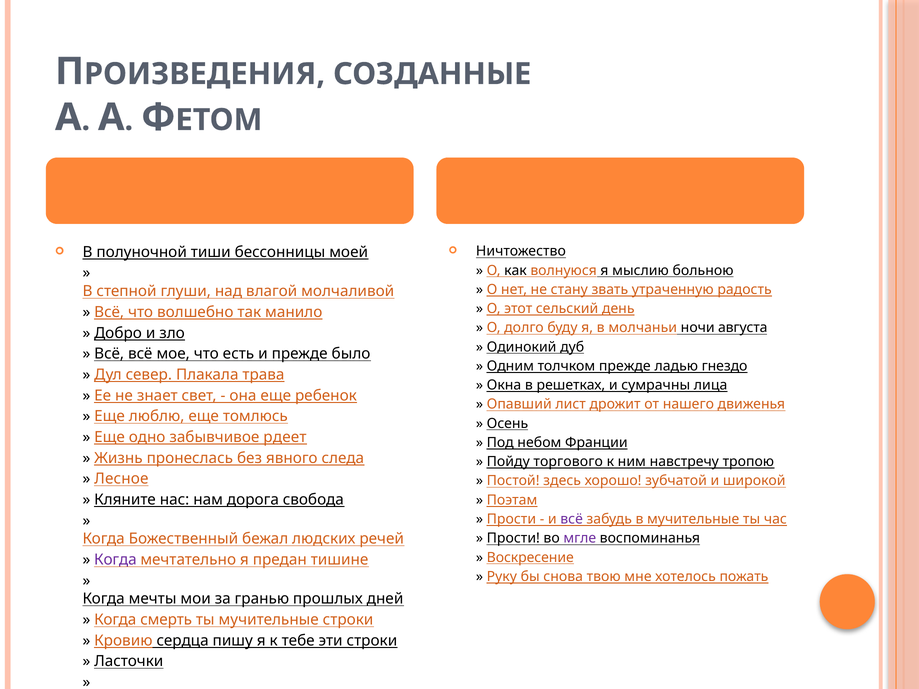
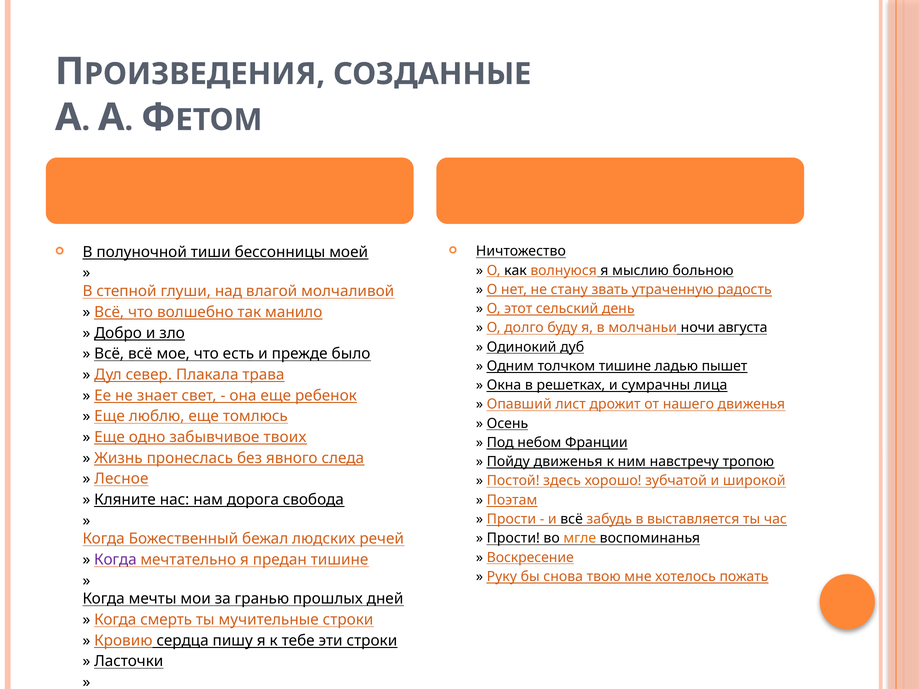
толчком прежде: прежде -> тишине (625, 366)
гнездо: гнездо -> пышет (725, 366)
рдеет: рдеет -> твоих (285, 437)
Пойду торгового: торгового -> движенья (568, 462)
всё colour: purple -> black (572, 519)
в мучительные: мучительные -> выставляется (693, 519)
мгле colour: purple -> orange (580, 538)
